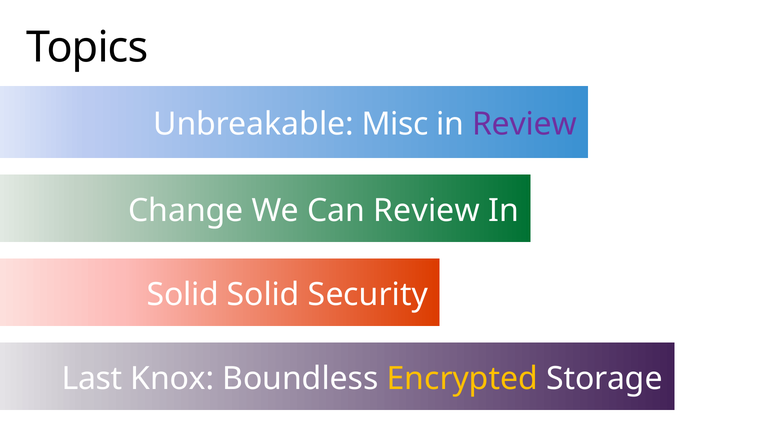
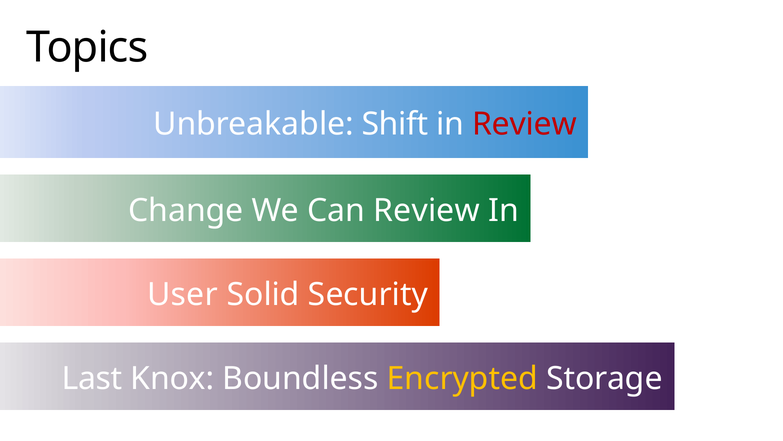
Misc: Misc -> Shift (395, 124)
Review colour: purple -> red (525, 124)
Solid: Solid -> User (182, 294)
